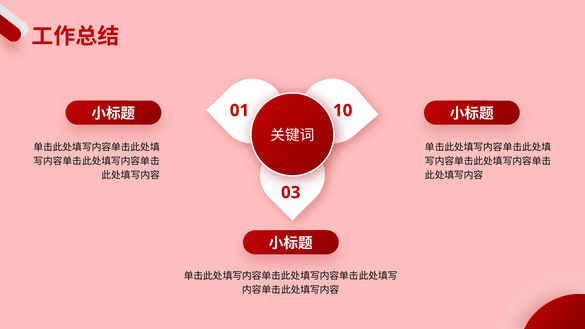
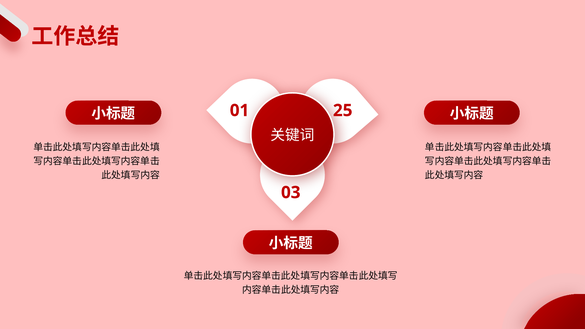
10: 10 -> 25 (343, 110)
